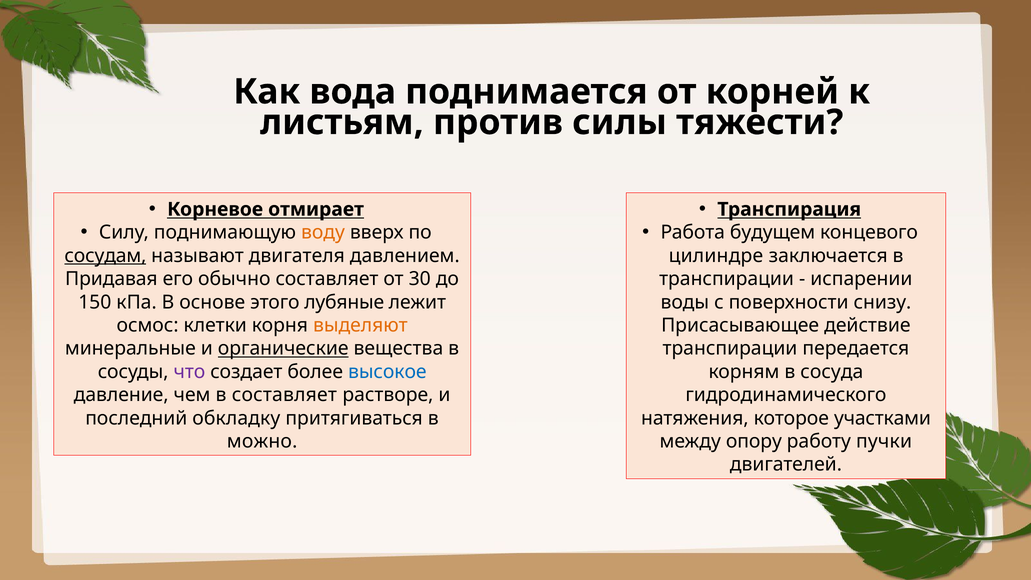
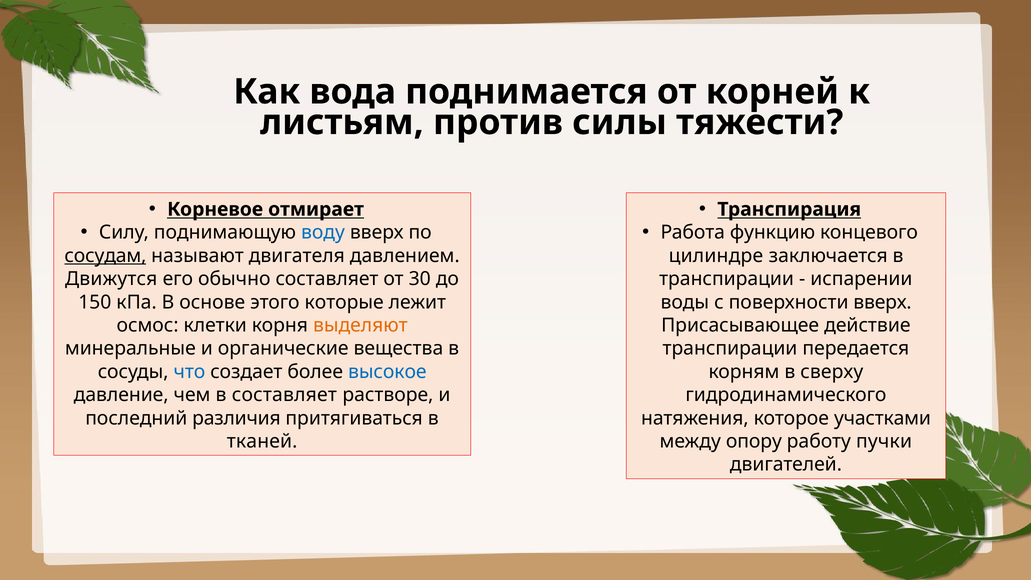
воду colour: orange -> blue (323, 233)
будущем: будущем -> функцию (773, 233)
Придавая: Придавая -> Движутся (111, 279)
лубяные: лубяные -> которые (344, 302)
поверхности снизу: снизу -> вверх (883, 302)
органические underline: present -> none (283, 348)
что colour: purple -> blue (189, 372)
сосуда: сосуда -> сверху (832, 372)
обкладку: обкладку -> различия (236, 418)
можно: можно -> тканей (262, 441)
